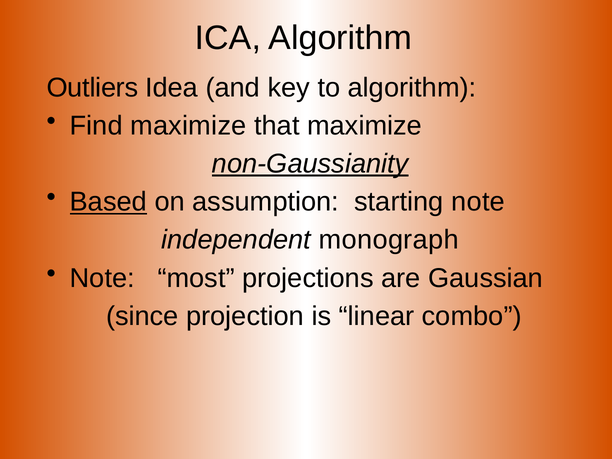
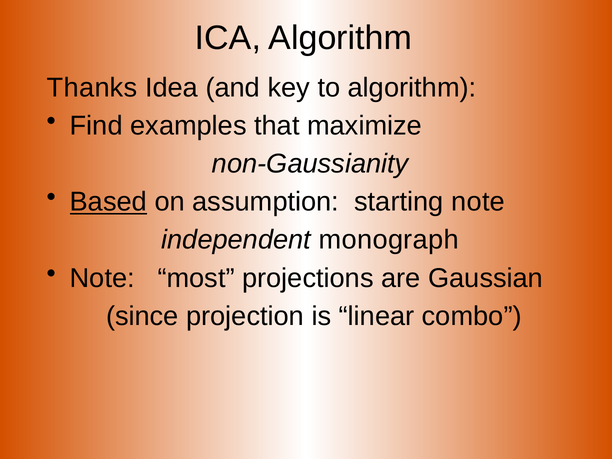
Outliers: Outliers -> Thanks (92, 88)
Find maximize: maximize -> examples (188, 126)
non-Gaussianity underline: present -> none (310, 164)
